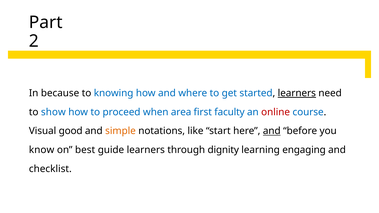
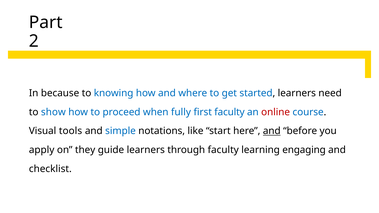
learners underline: present -> none (297, 93)
area: area -> fully (181, 112)
good: good -> tools (71, 131)
simple colour: orange -> blue (120, 131)
know: know -> apply (42, 150)
best: best -> they (85, 150)
through dignity: dignity -> faculty (223, 150)
